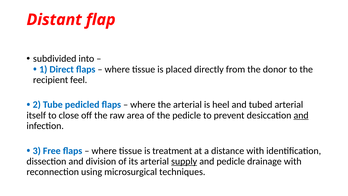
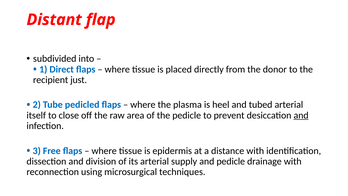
feel: feel -> just (79, 80)
the arterial: arterial -> plasma (187, 105)
treatment: treatment -> epidermis (172, 151)
supply underline: present -> none (184, 161)
